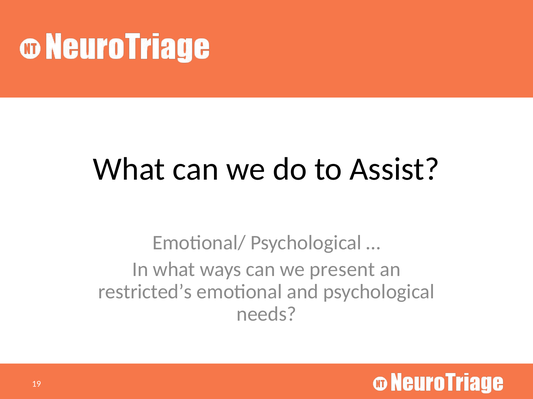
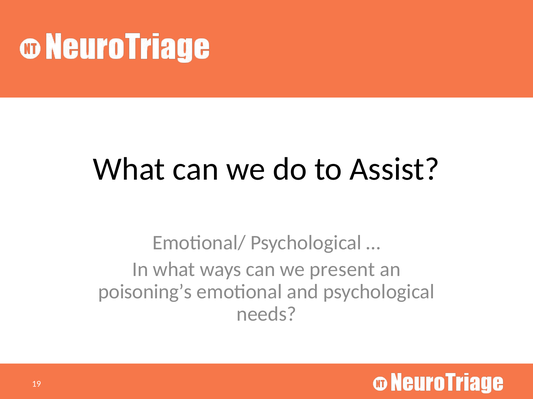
restricted’s: restricted’s -> poisoning’s (145, 292)
